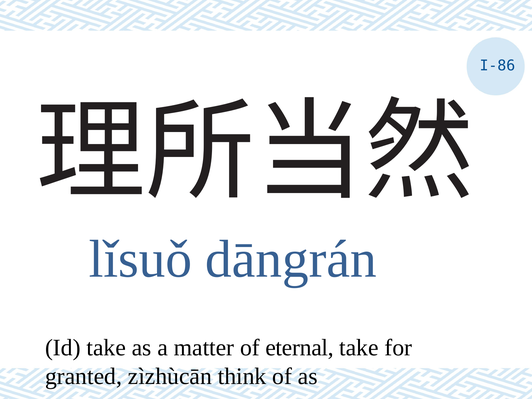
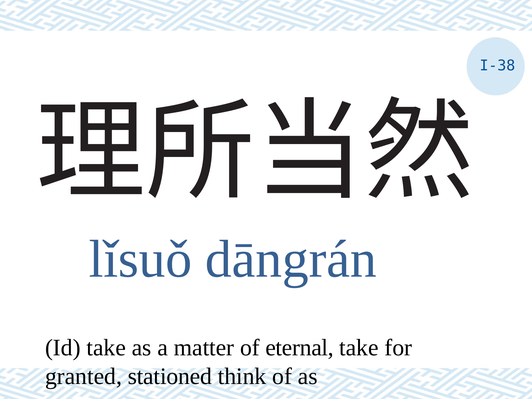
I-86: I-86 -> I-38 (497, 66)
zìzhùcān: zìzhùcān -> stationed (170, 376)
